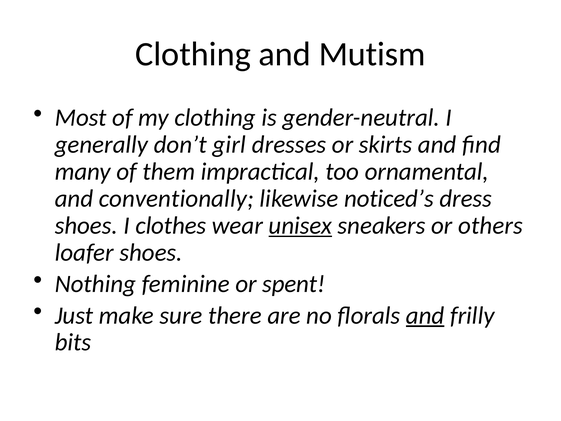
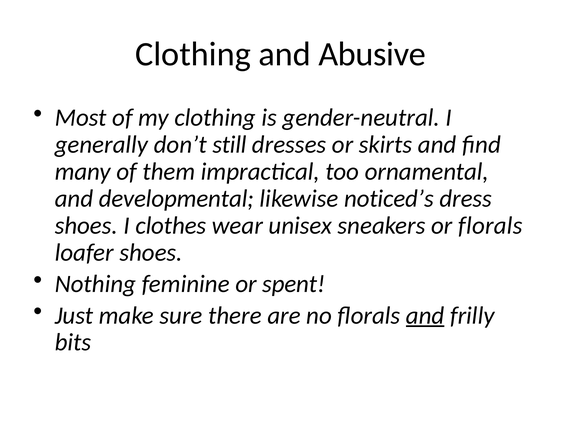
Mutism: Mutism -> Abusive (372, 54)
girl: girl -> still (230, 145)
conventionally: conventionally -> developmental (176, 199)
unisex underline: present -> none (300, 225)
or others: others -> florals (490, 225)
